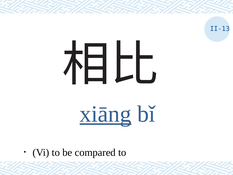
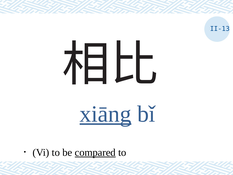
compared underline: none -> present (95, 152)
